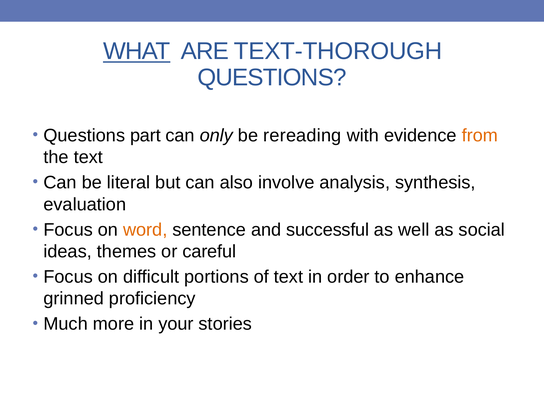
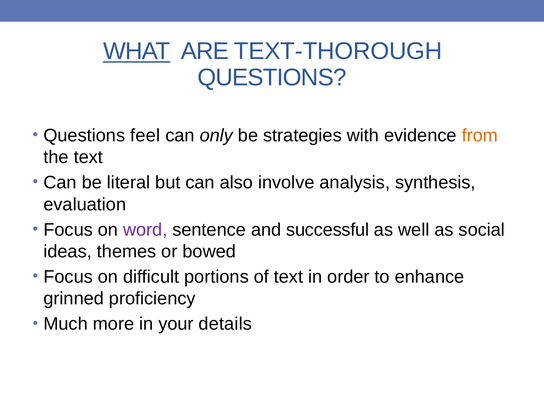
part: part -> feel (145, 135)
rereading: rereading -> strategies (302, 135)
word colour: orange -> purple (145, 230)
careful: careful -> bowed (209, 251)
stories: stories -> details (225, 324)
